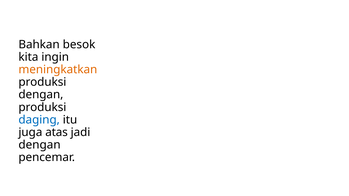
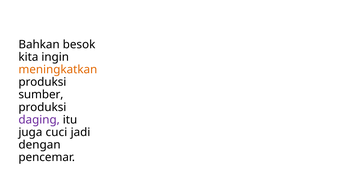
dengan: dengan -> sumber (41, 95)
daging colour: blue -> purple (39, 120)
atas: atas -> cuci (56, 133)
